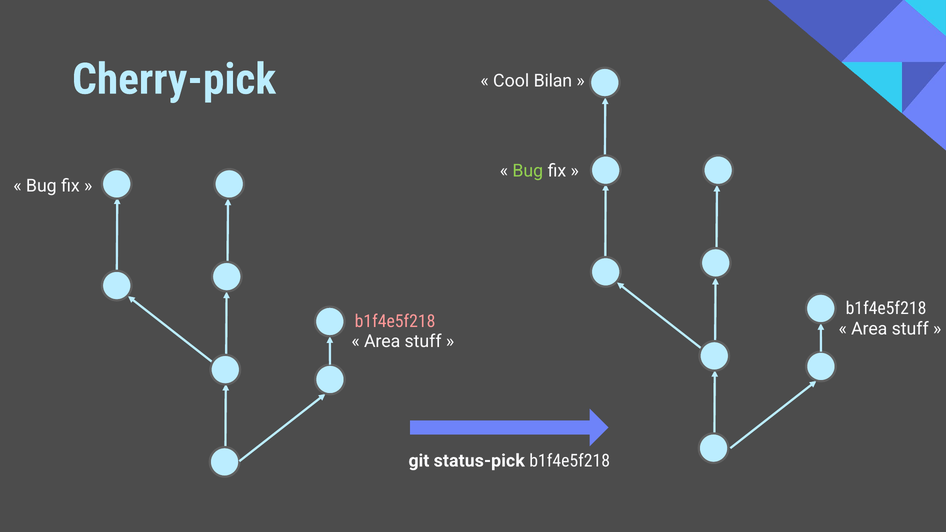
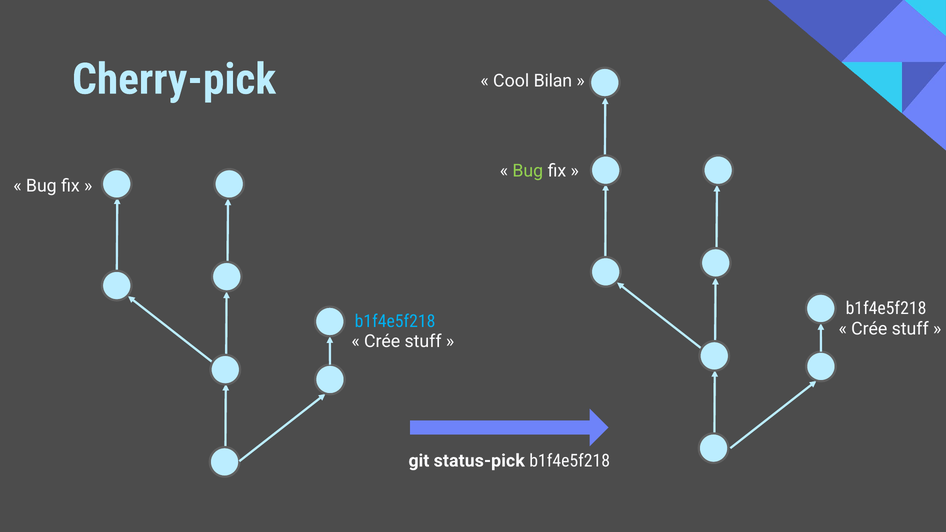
b1f4e5f218 colour: pink -> light blue (395, 322)
Area: Area -> Crée (869, 329)
Area: Area -> Crée (382, 341)
